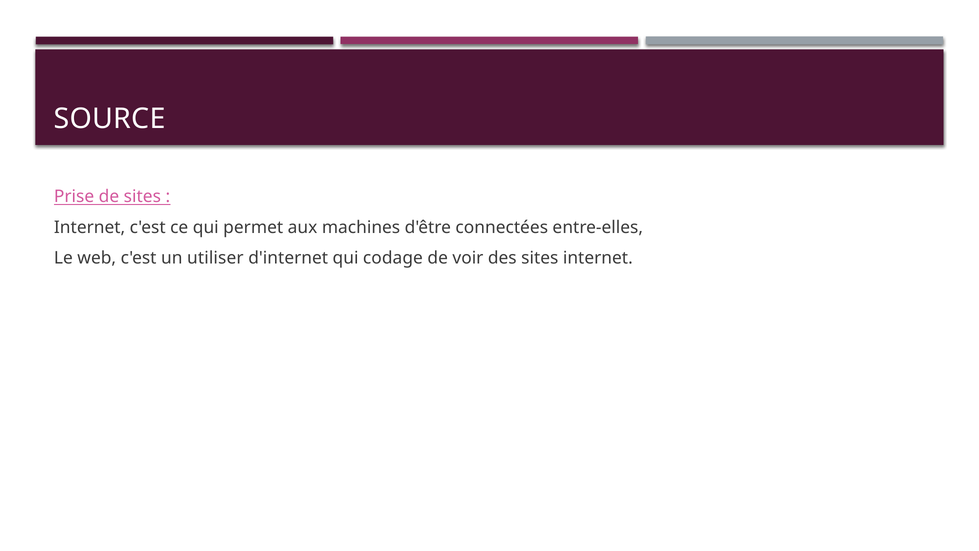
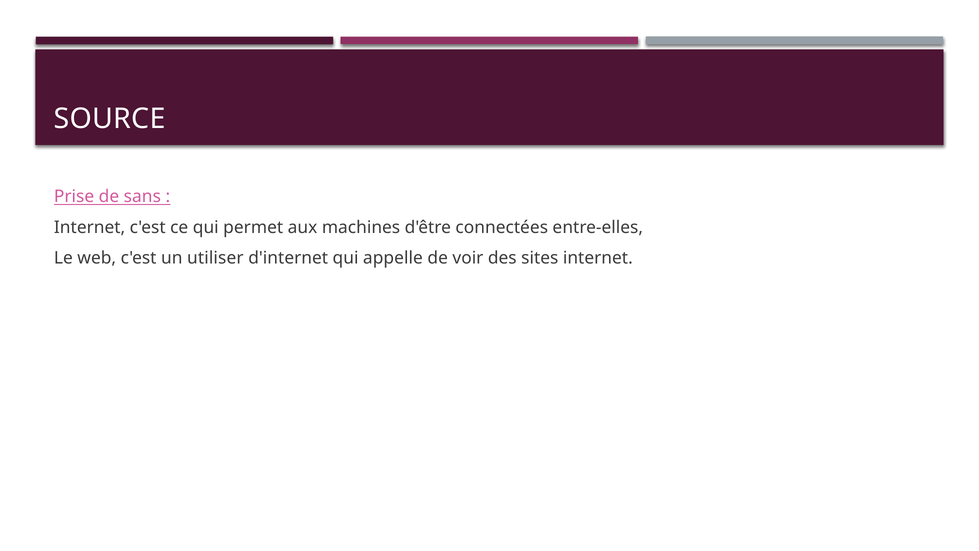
de sites: sites -> sans (142, 197)
codage: codage -> appelle (393, 258)
